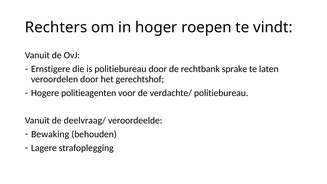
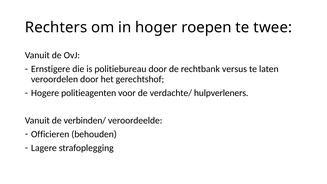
vindt: vindt -> twee (273, 27)
sprake: sprake -> versus (234, 69)
verdachte/ politiebureau: politiebureau -> hulpverleners (221, 93)
deelvraag/: deelvraag/ -> verbinden/ (85, 120)
Bewaking: Bewaking -> Officieren (50, 134)
